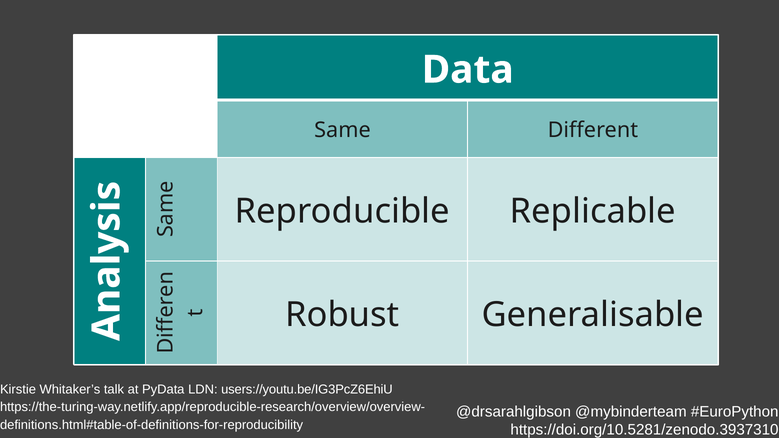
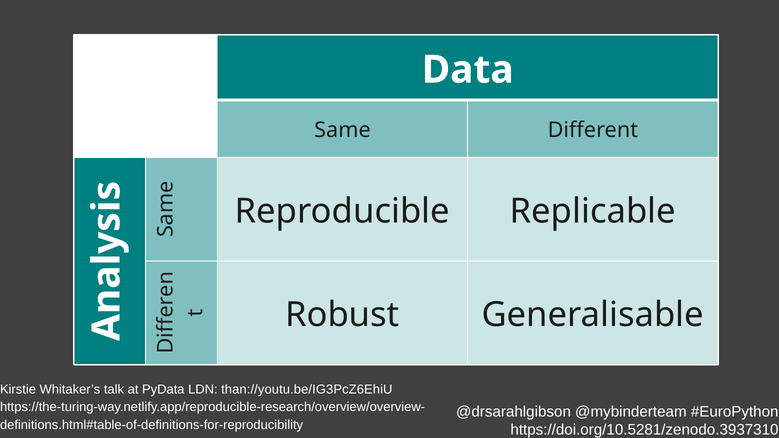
users://youtu.be/IG3PcZ6EhiU: users://youtu.be/IG3PcZ6EhiU -> than://youtu.be/IG3PcZ6EhiU (307, 390)
